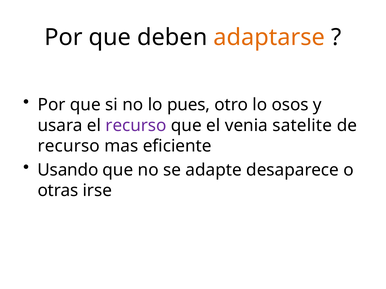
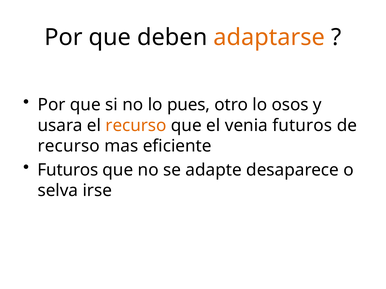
recurso colour: purple -> orange (136, 126)
venia satelite: satelite -> futuros (302, 126)
Usando: Usando -> Futuros (68, 170)
otras: otras -> selva (58, 191)
